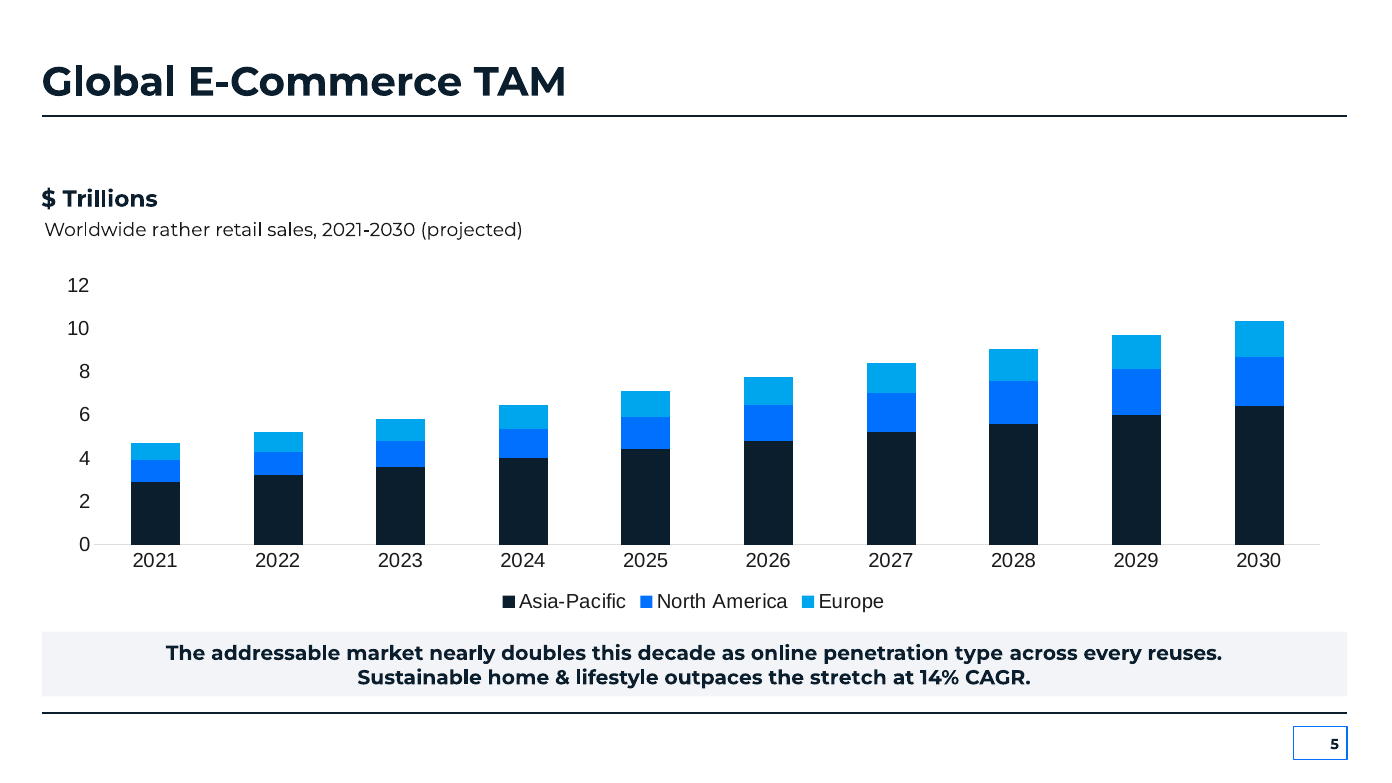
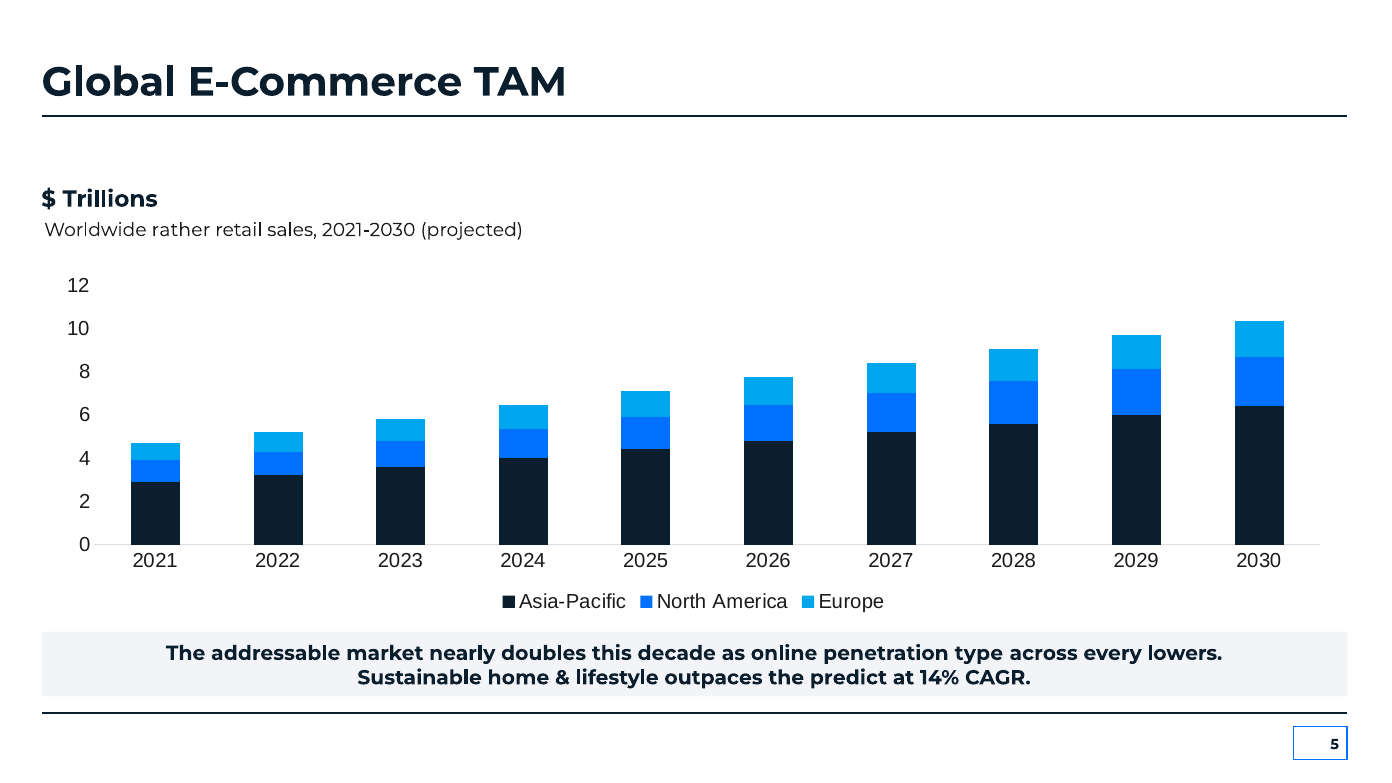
reuses: reuses -> lowers (1185, 653)
stretch: stretch -> predict (848, 678)
